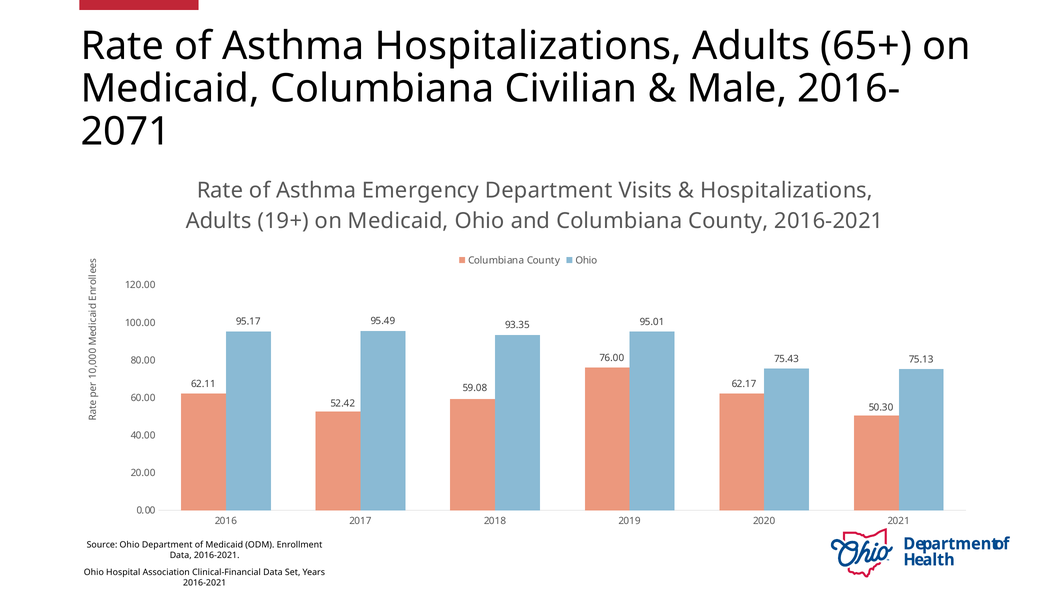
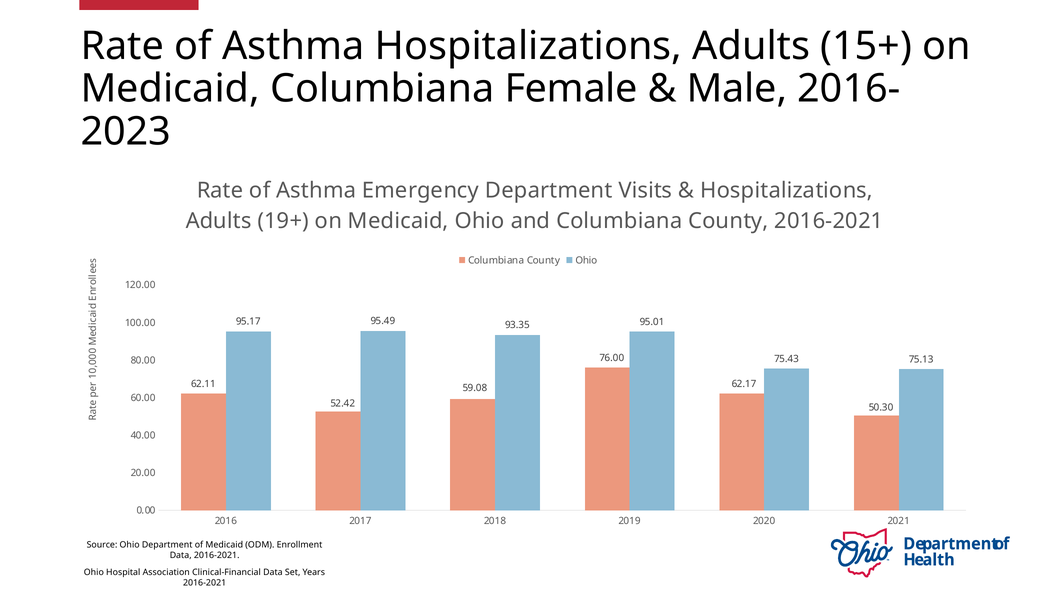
65+: 65+ -> 15+ (866, 46)
Civilian: Civilian -> Female (571, 89)
2071: 2071 -> 2023 (126, 132)
